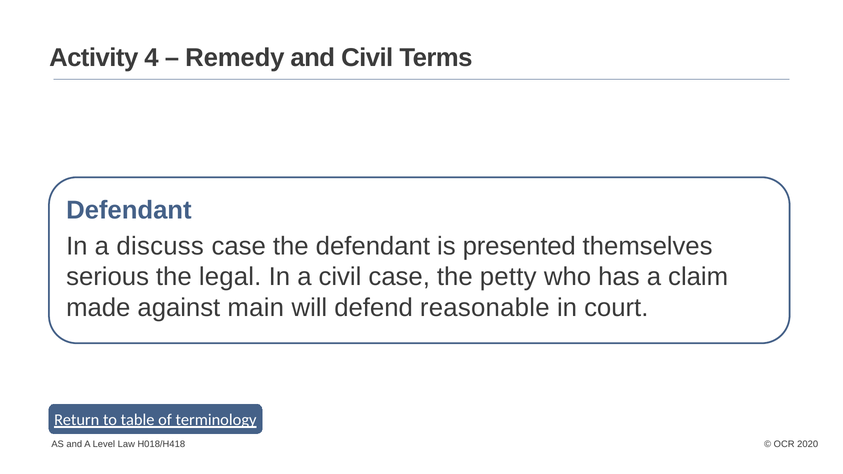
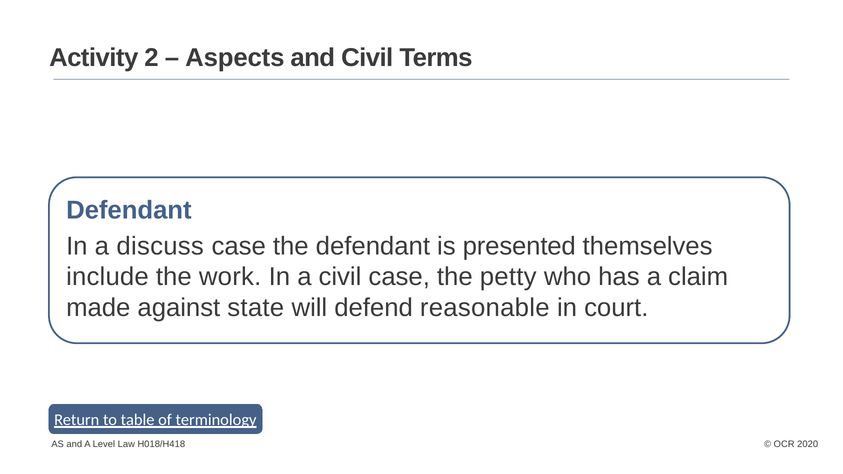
4: 4 -> 2 (152, 58)
Remedy: Remedy -> Aspects (235, 58)
serious: serious -> include (107, 277)
legal: legal -> work (230, 277)
main: main -> state (256, 308)
